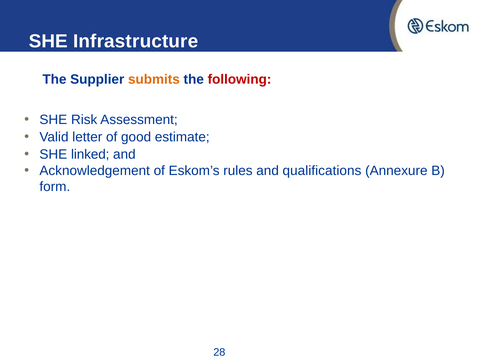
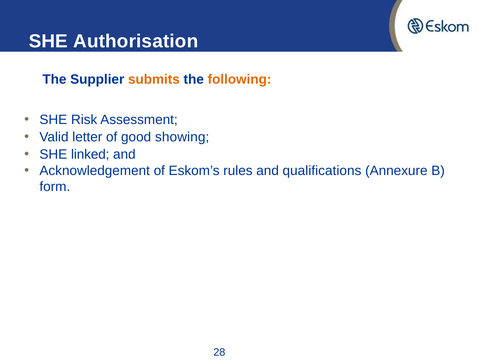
Infrastructure: Infrastructure -> Authorisation (136, 41)
following colour: red -> orange (239, 80)
estimate: estimate -> showing (182, 137)
